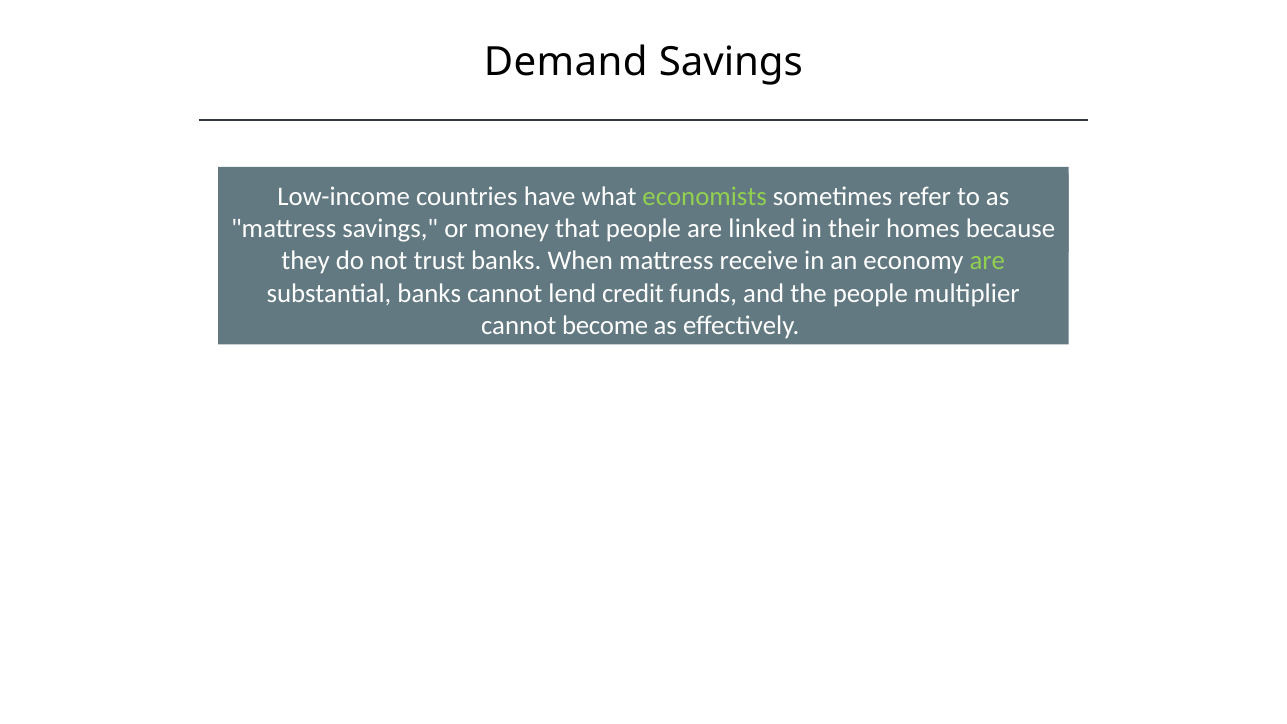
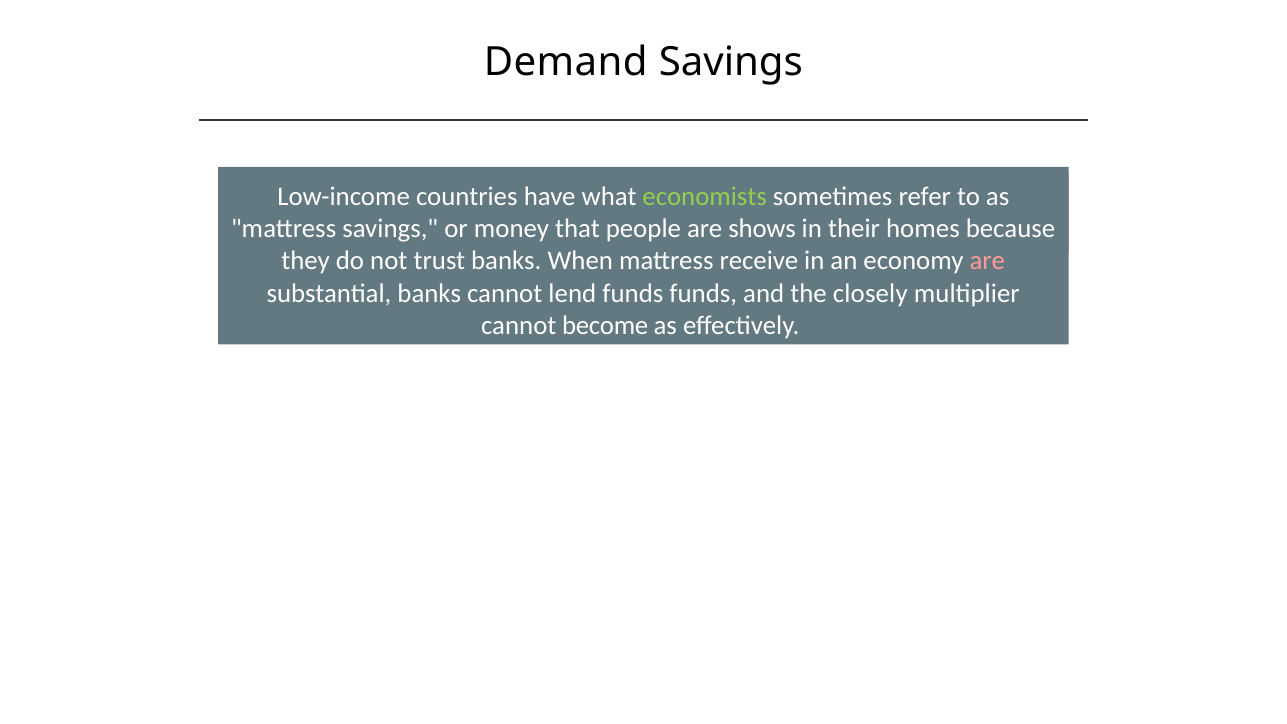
linked: linked -> shows (762, 229)
are colour: light green -> pink (987, 261)
lend credit: credit -> funds (633, 293)
the people: people -> closely (870, 293)
